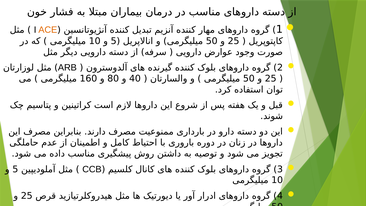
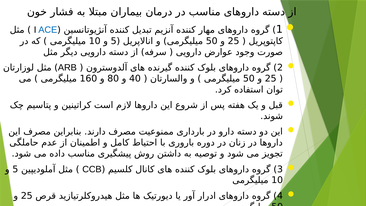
ACE colour: orange -> blue (48, 30)
